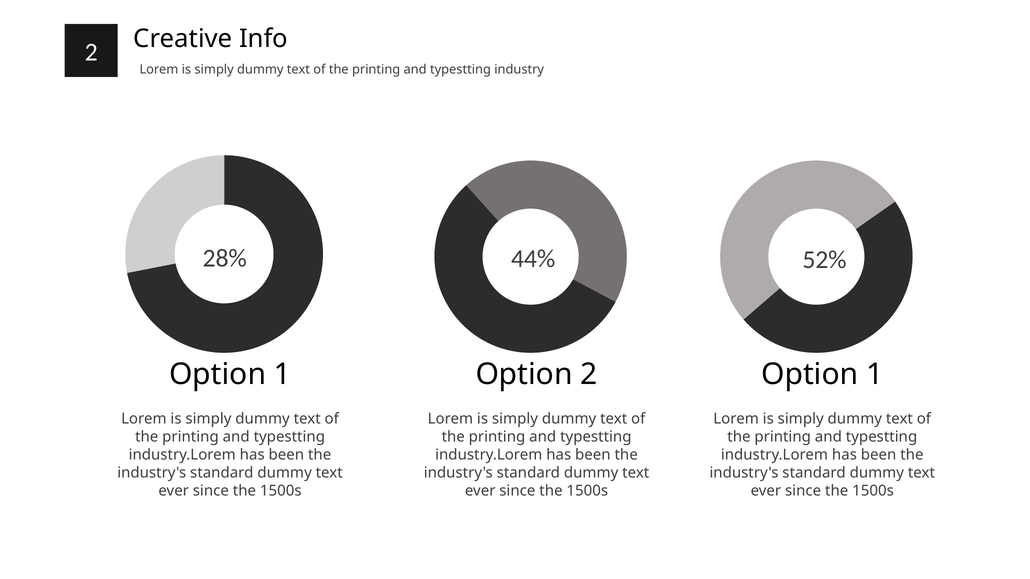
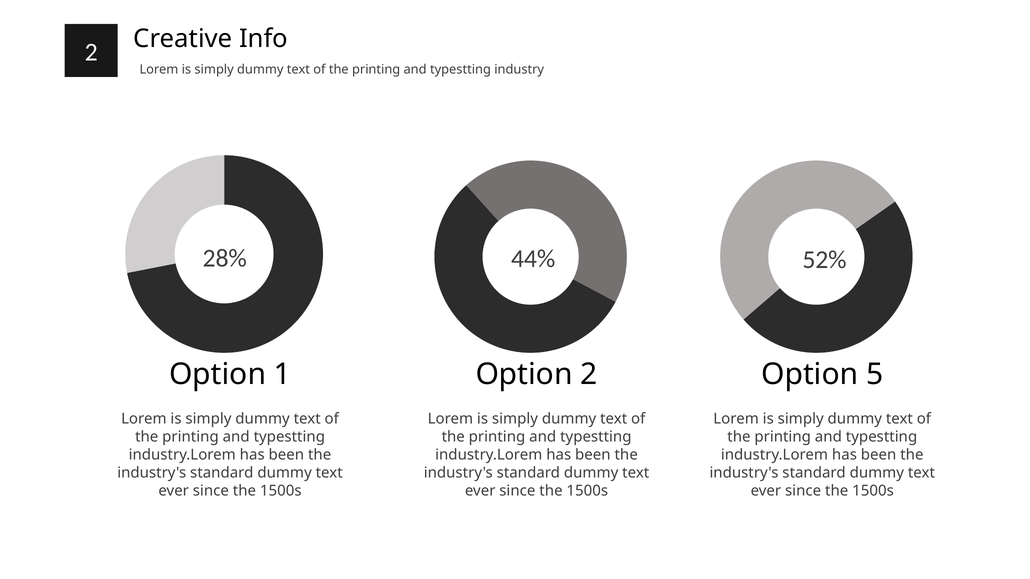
1: 1 -> 5 (875, 374)
